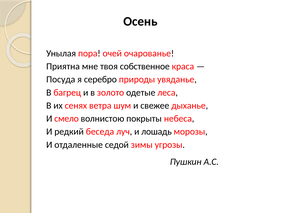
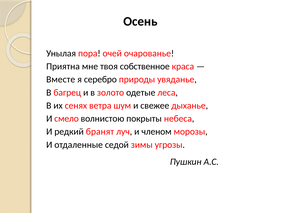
Посуда: Посуда -> Вместе (61, 79)
беседа: беседа -> бранят (100, 131)
лошадь: лошадь -> членом (157, 131)
